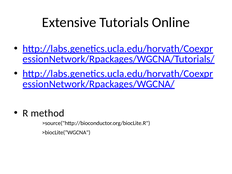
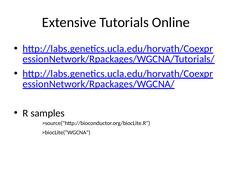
method: method -> samples (48, 113)
